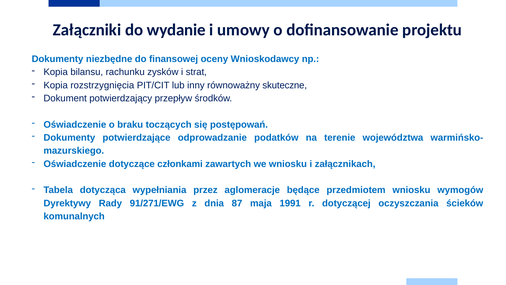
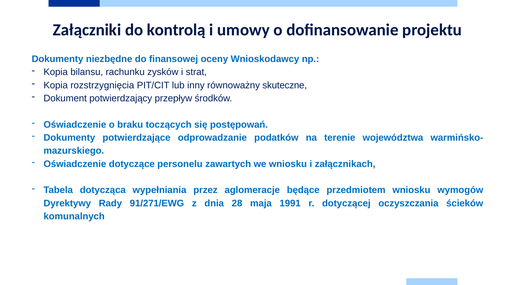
wydanie: wydanie -> kontrolą (176, 30)
członkami: członkami -> personelu (180, 164)
87: 87 -> 28 (237, 203)
